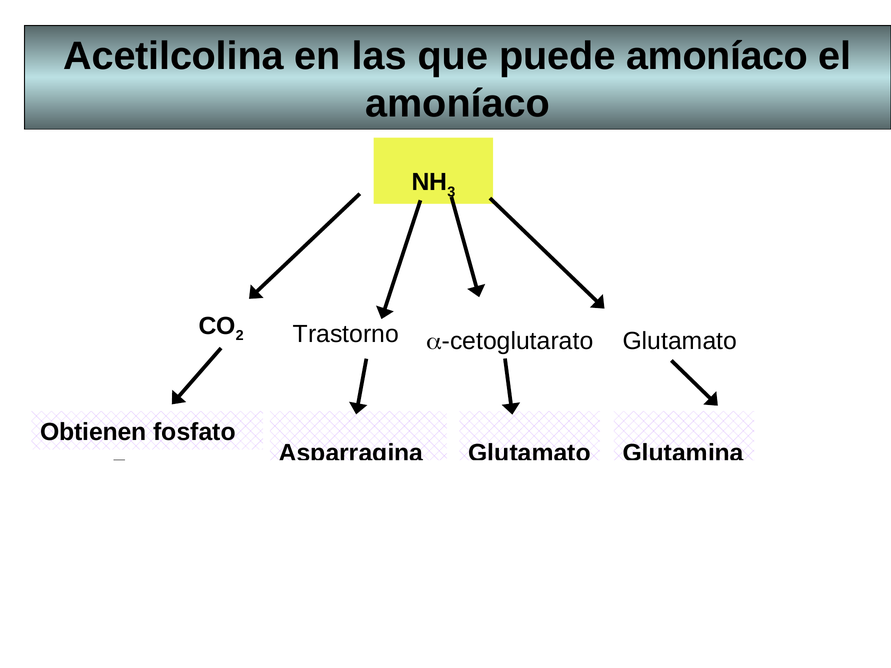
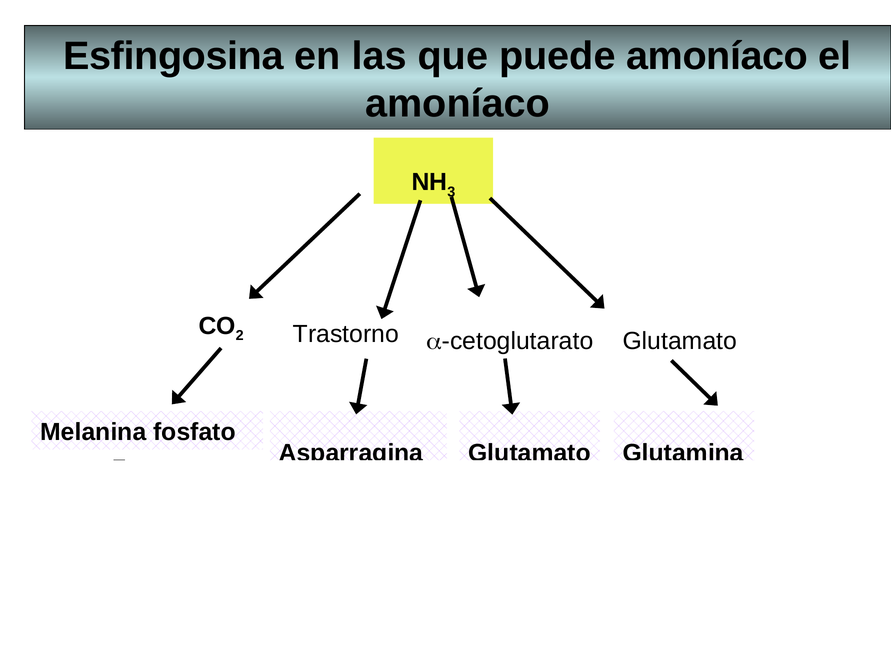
Acetilcolina: Acetilcolina -> Esfingosina (174, 56)
Obtienen: Obtienen -> Melanina (93, 432)
